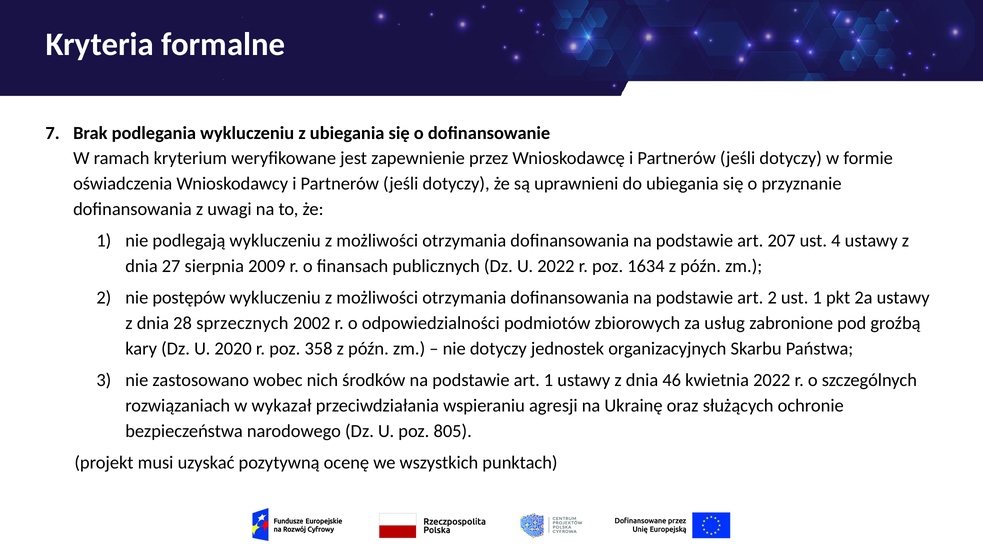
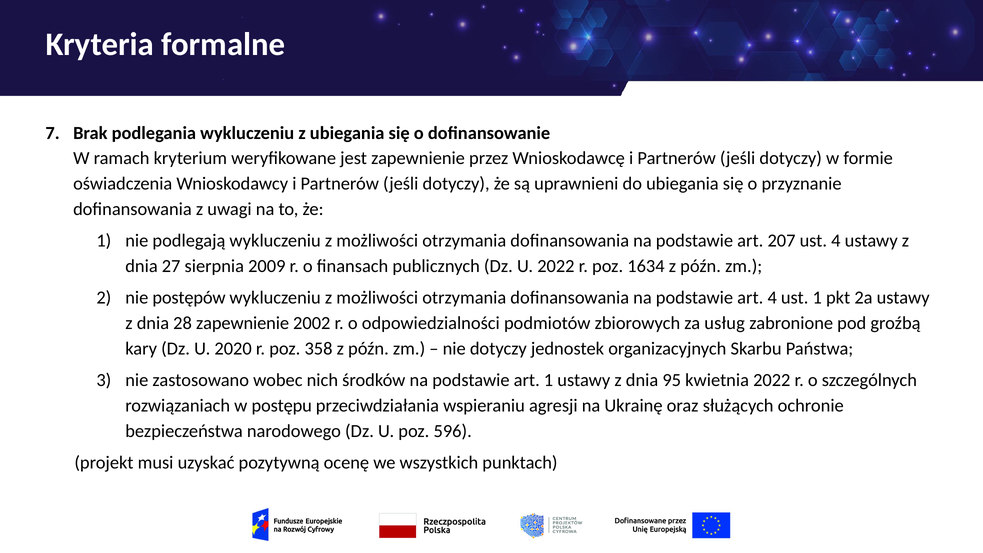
art 2: 2 -> 4 (772, 298)
28 sprzecznych: sprzecznych -> zapewnienie (243, 323)
46: 46 -> 95 (672, 380)
wykazał: wykazał -> postępu (282, 406)
805: 805 -> 596 (453, 431)
